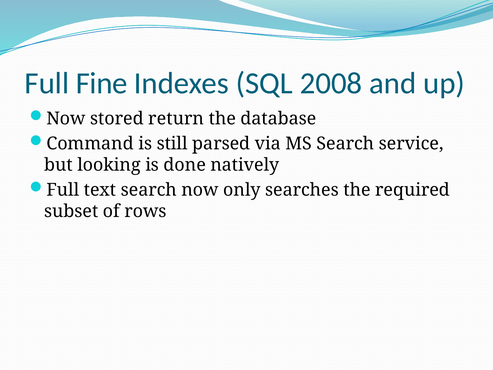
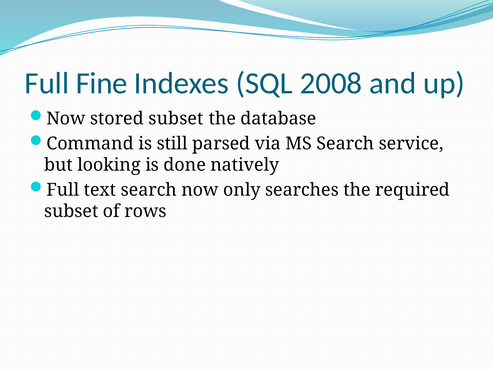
stored return: return -> subset (176, 119)
